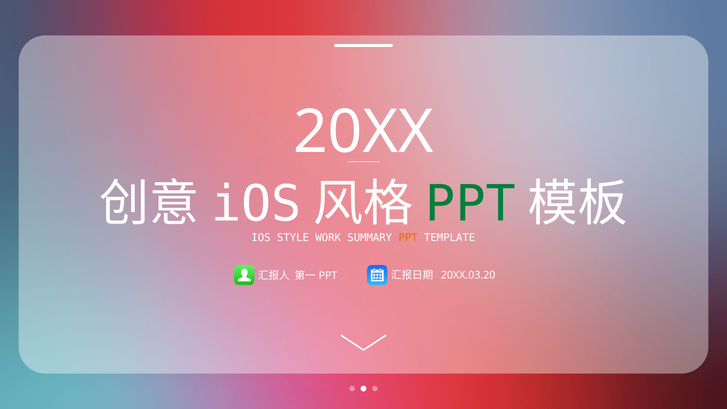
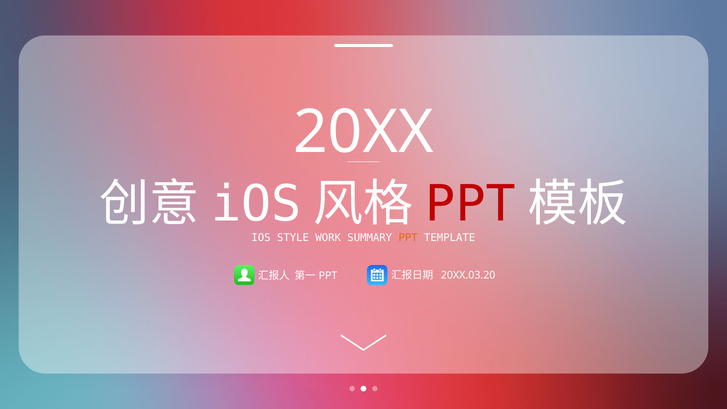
PPT colour: green -> red (471, 204)
